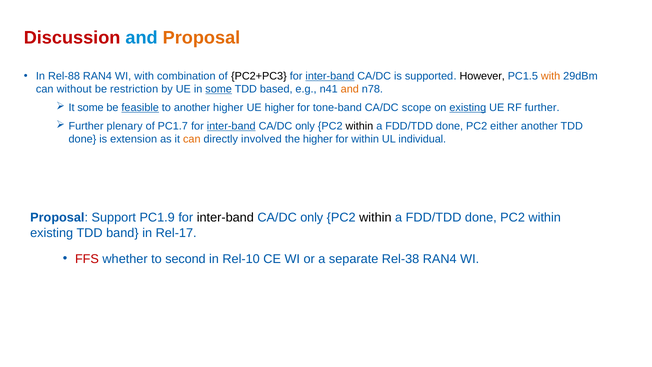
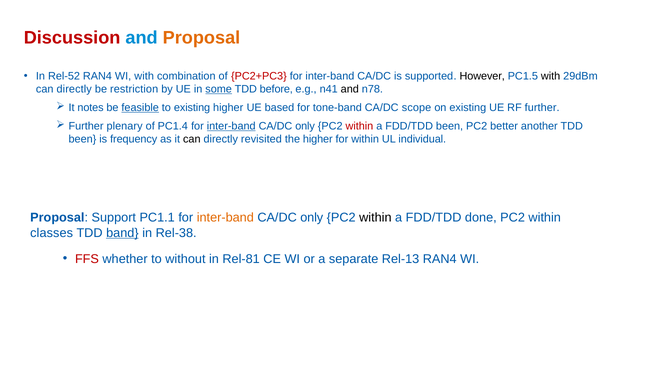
Rel-88: Rel-88 -> Rel-52 (64, 76)
PC2+PC3 colour: black -> red (259, 76)
inter-band underline: present -> none (330, 76)
with colour: orange -> black (551, 76)
without: without -> directly (74, 89)
based: based -> before (276, 89)
and colour: orange -> black (350, 89)
It some: some -> notes (91, 108)
to another: another -> existing (192, 108)
UE higher: higher -> based (279, 108)
existing underline: present -> none (468, 108)
PC1.7: PC1.7 -> PC1.4 (173, 126)
within colour: black -> red (359, 126)
done: done -> been (450, 126)
either: either -> better (504, 126)
done: done -> been (82, 139)
extension: extension -> frequency (134, 139)
can colour: orange -> black (192, 139)
involved: involved -> revisited (261, 139)
PC1.9: PC1.9 -> PC1.1 (157, 217)
inter-band colour: black -> orange (225, 217)
existing: existing -> classes (52, 233)
band underline: none -> present (122, 233)
Rel-17: Rel-17 -> Rel-38 (176, 233)
second: second -> without (185, 259)
Rel-10: Rel-10 -> Rel-81 (241, 259)
Rel-38: Rel-38 -> Rel-13 (401, 259)
